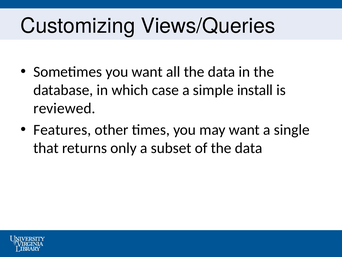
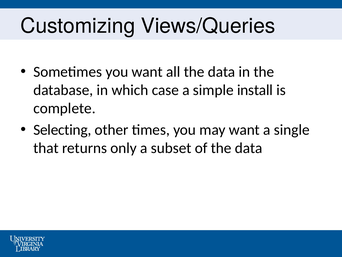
reviewed: reviewed -> complete (64, 108)
Features: Features -> Selecting (62, 130)
